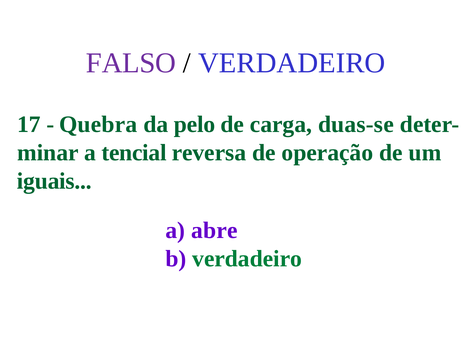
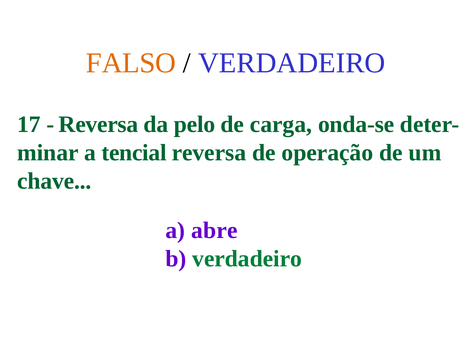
FALSO colour: purple -> orange (131, 63)
Quebra: Quebra -> Reversa (98, 124)
duas-se: duas-se -> onda-se (356, 124)
iguais: iguais -> chave (54, 181)
